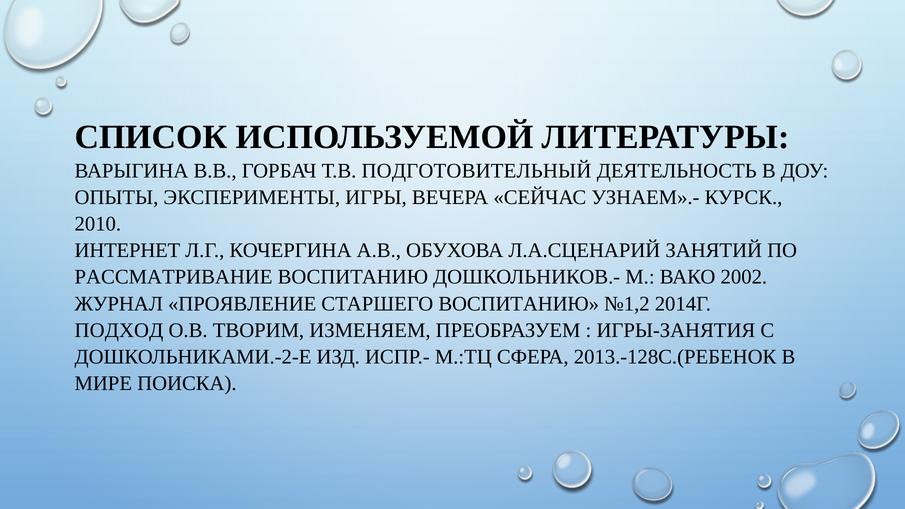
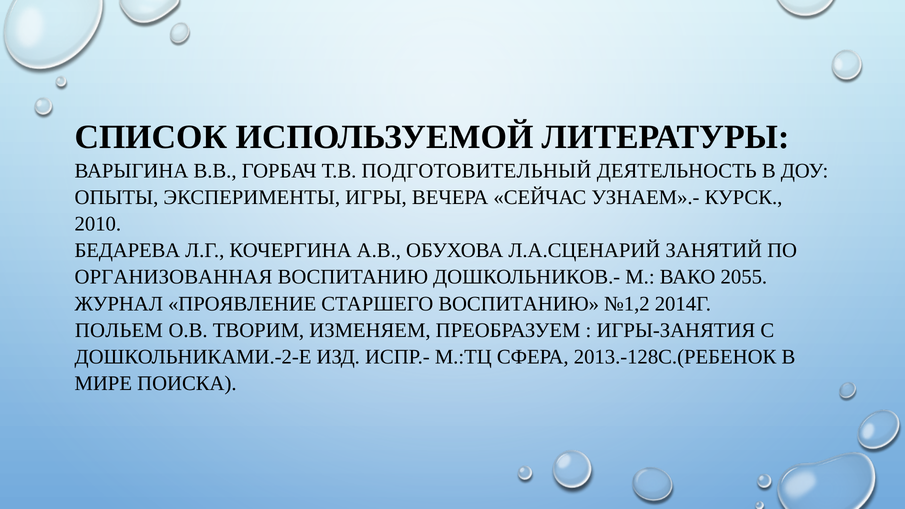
ИНТЕРНЕТ: ИНТЕРНЕТ -> БЕДАРЕВА (127, 251)
РАССМАТРИВАНИЕ: РАССМАТРИВАНИЕ -> ОРГАНИЗОВАННАЯ (173, 277)
2002: 2002 -> 2055 (744, 277)
ПОДХОД: ПОДХОД -> ПОЛЬЕМ (119, 330)
